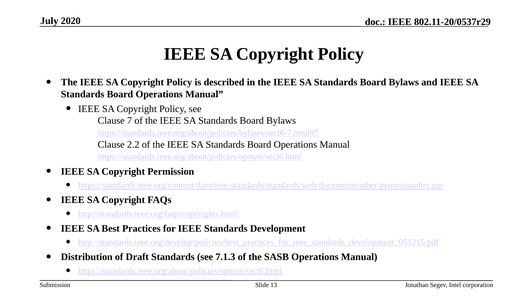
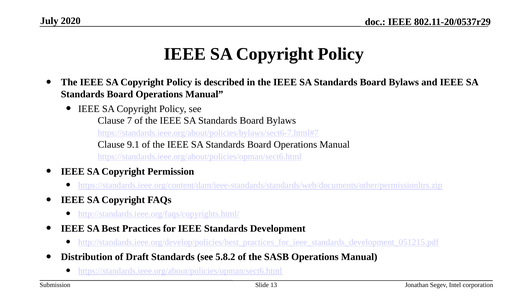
2.2: 2.2 -> 9.1 (133, 144)
7.1.3: 7.1.3 -> 5.8.2 (225, 257)
